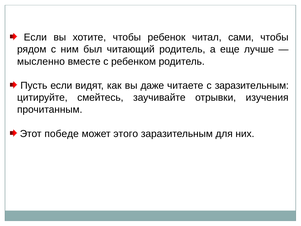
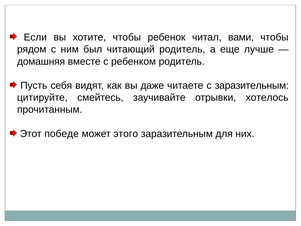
сами: сами -> вами (241, 37)
мысленно: мысленно -> домашняя (41, 61)
Пусть если: если -> себя (61, 85)
изучения: изучения -> хотелось (267, 98)
